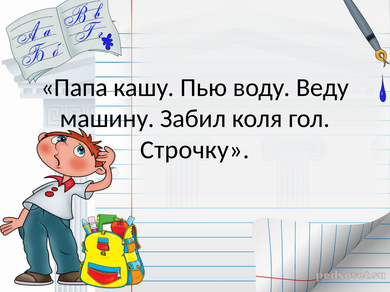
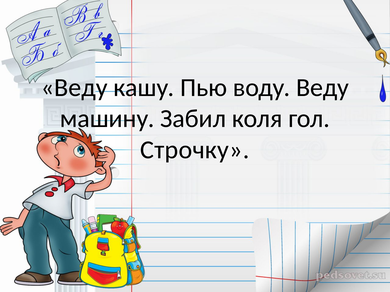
Папа: Папа -> Веду (74, 88)
